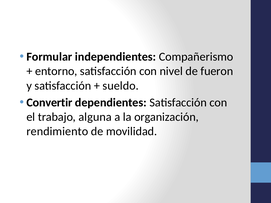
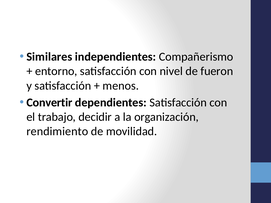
Formular: Formular -> Similares (49, 57)
sueldo: sueldo -> menos (121, 86)
alguna: alguna -> decidir (95, 117)
